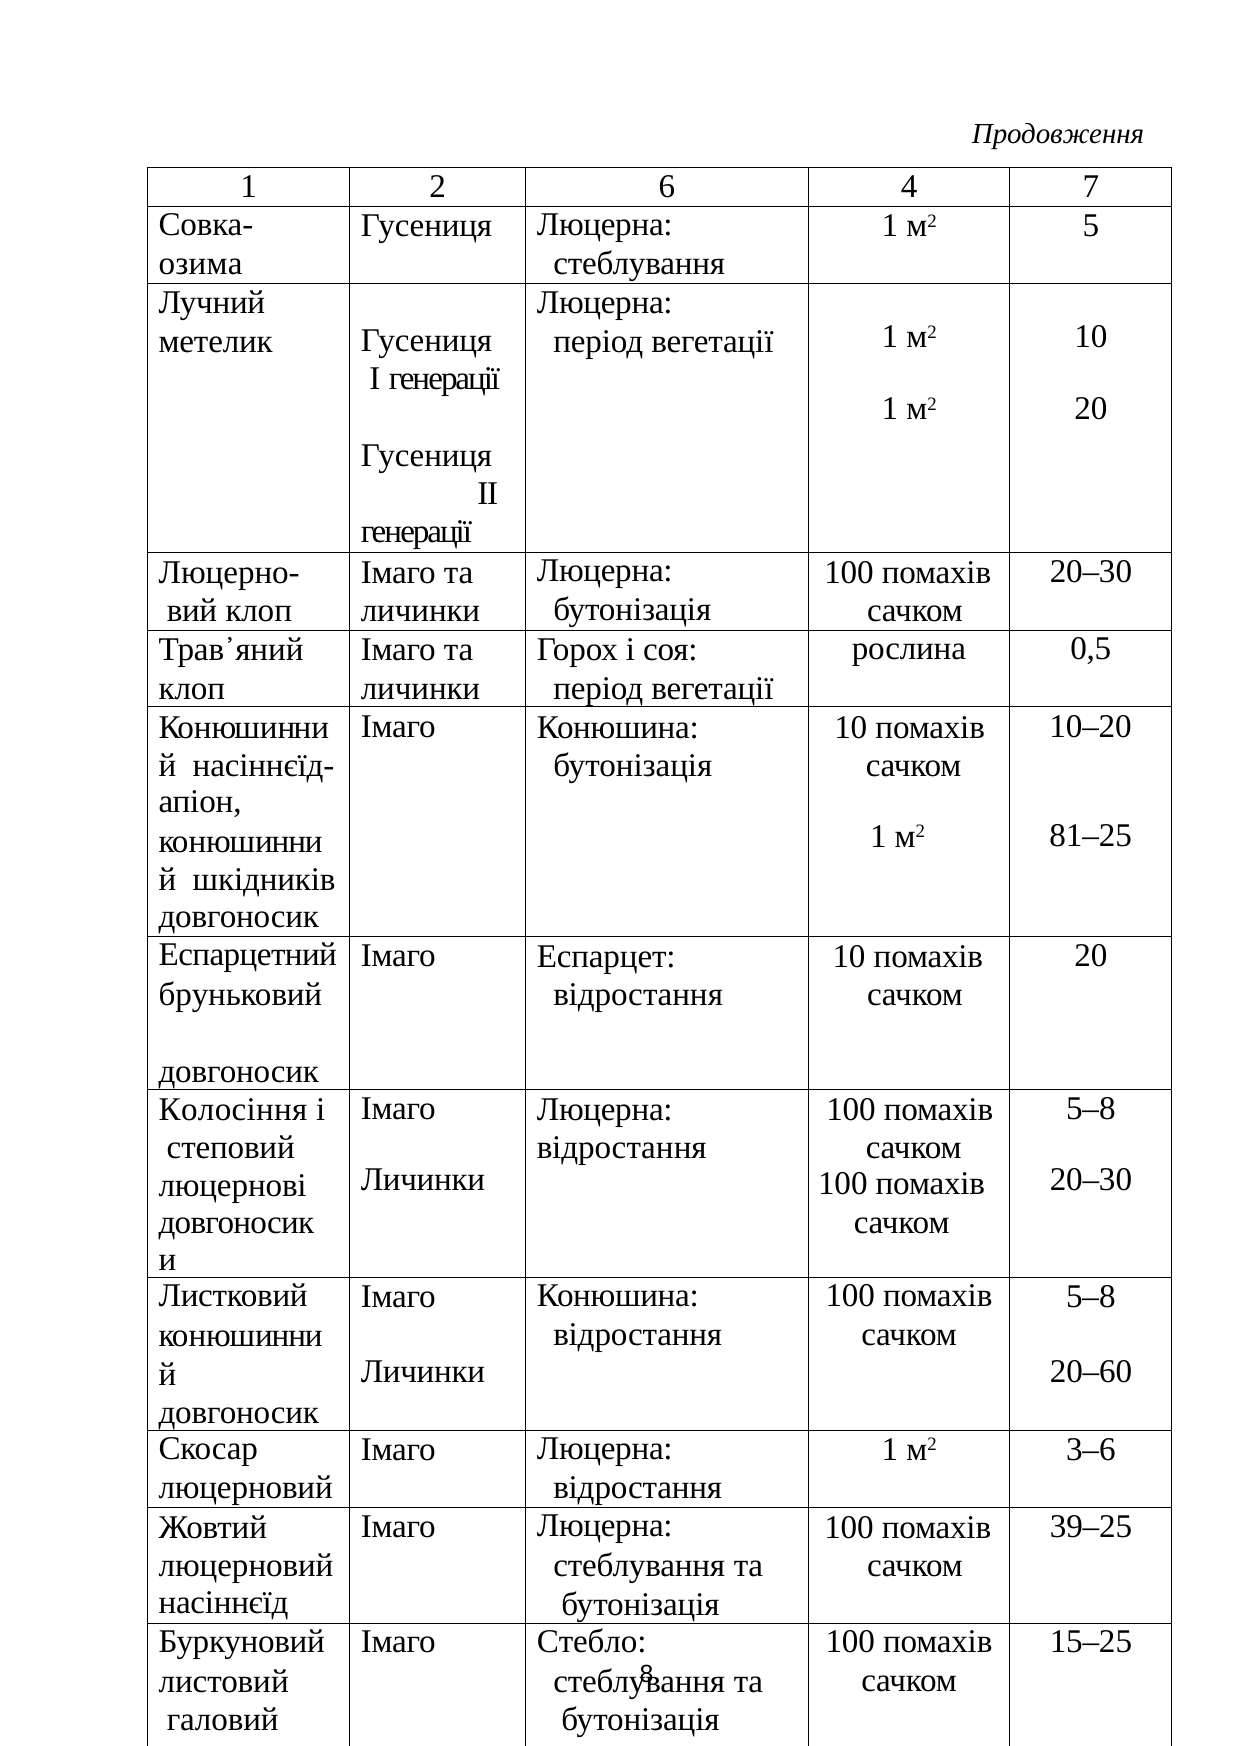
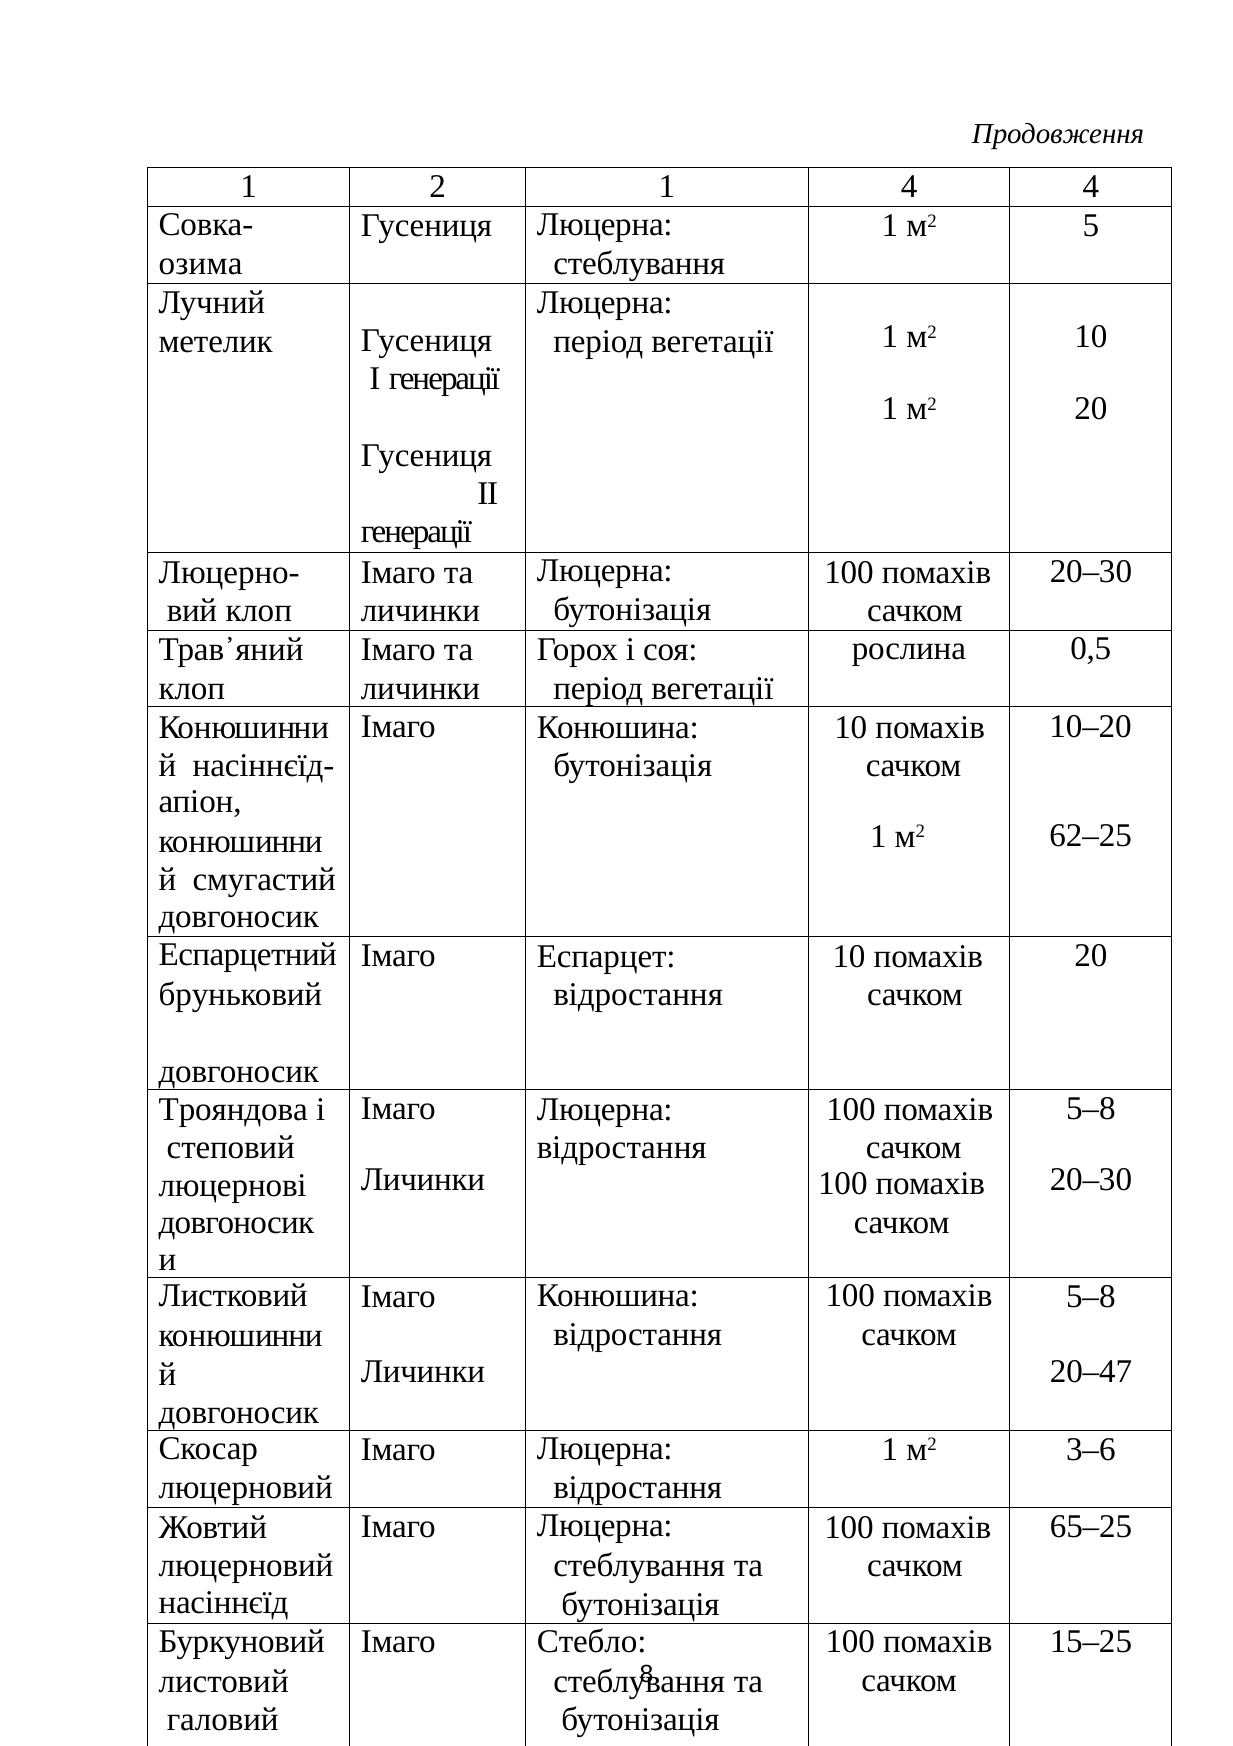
2 6: 6 -> 1 (667, 186)
4 7: 7 -> 4 (1091, 186)
81–25: 81–25 -> 62–25 (1091, 835)
шкідників: шкідників -> смугастий (264, 880)
Колосіння: Колосіння -> Трояндова (233, 1109)
20–60: 20–60 -> 20–47 (1091, 1371)
39–25: 39–25 -> 65–25 (1091, 1527)
